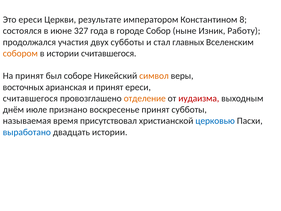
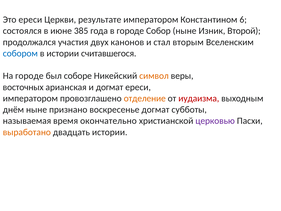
8: 8 -> 6 (243, 20)
327: 327 -> 385 (81, 31)
Работу: Работу -> Второй (244, 31)
двух субботы: субботы -> канонов (127, 42)
главных: главных -> вторым (188, 42)
собором colour: orange -> blue (20, 53)
На принят: принят -> городе (29, 76)
и принят: принят -> догмат (110, 87)
считавшегося: считавшегося -> императором (30, 98)
днём июле: июле -> ныне (37, 110)
воскресенье принят: принят -> догмат (155, 110)
присутствовал: присутствовал -> окончательно (108, 121)
церковью colour: blue -> purple (215, 121)
выработано colour: blue -> orange (27, 132)
